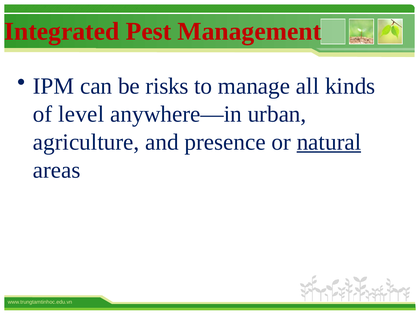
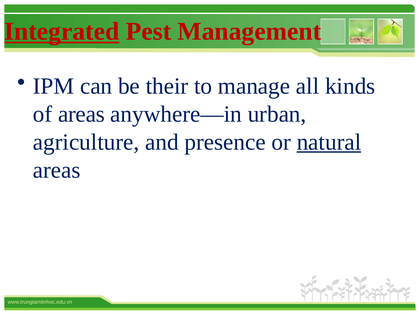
Integrated underline: none -> present (62, 31)
risks: risks -> their (167, 86)
of level: level -> areas (81, 114)
